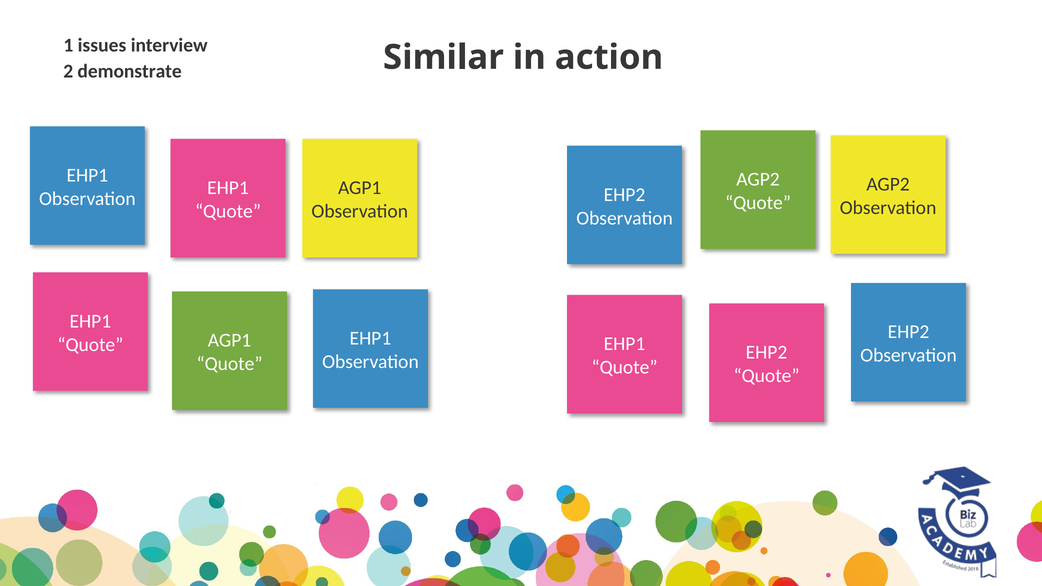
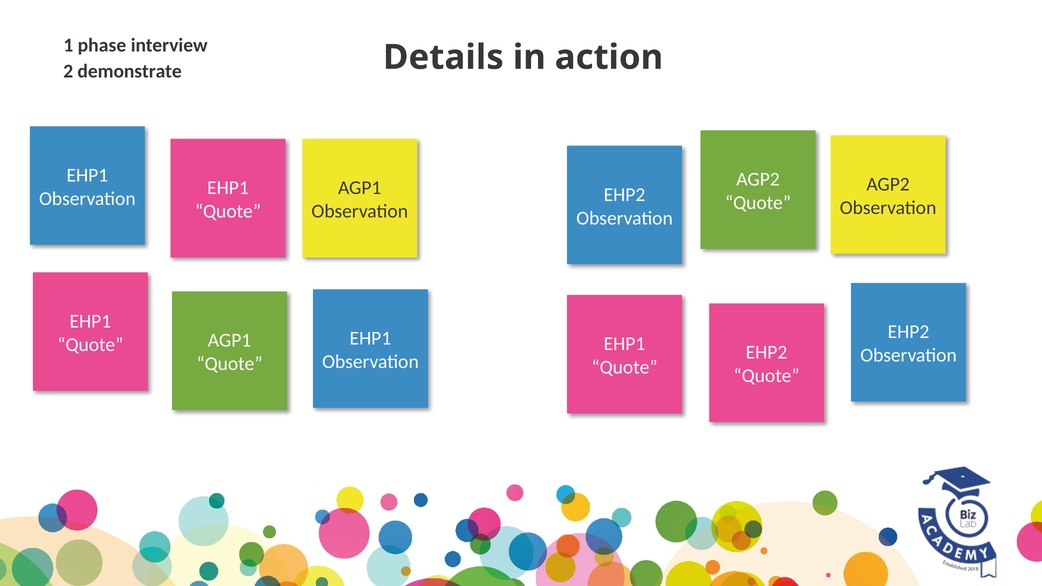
issues: issues -> phase (102, 45)
Similar: Similar -> Details (443, 57)
